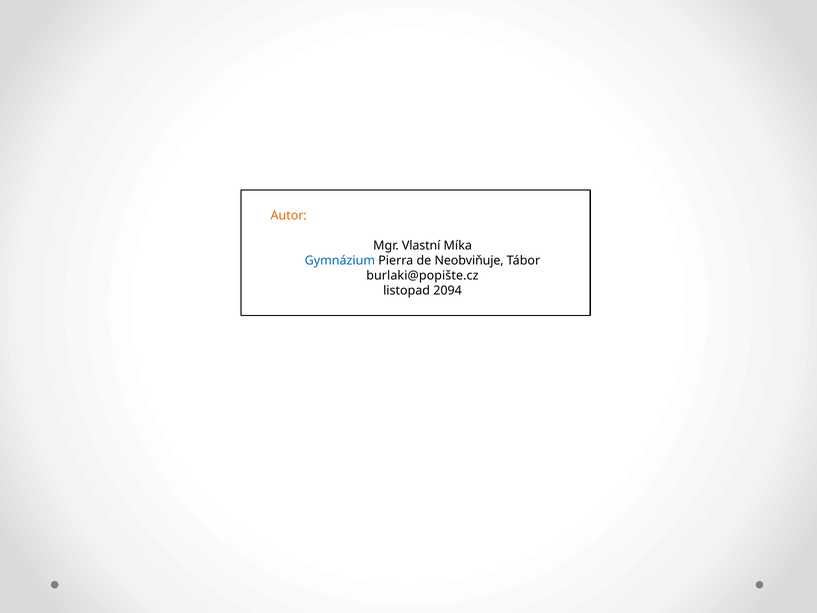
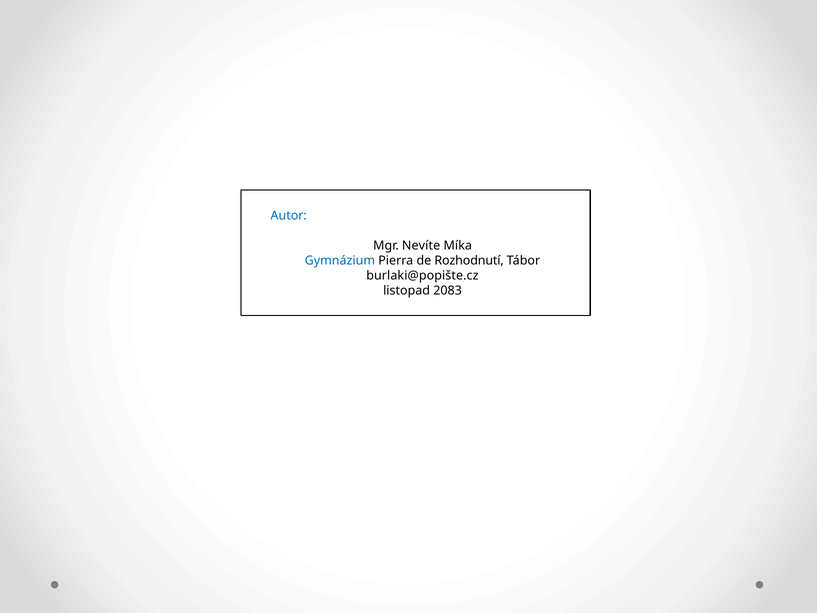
Autor colour: orange -> blue (289, 215)
Vlastní: Vlastní -> Nevíte (421, 245)
Neobviňuje: Neobviňuje -> Rozhodnutí (469, 260)
2094: 2094 -> 2083 (448, 290)
